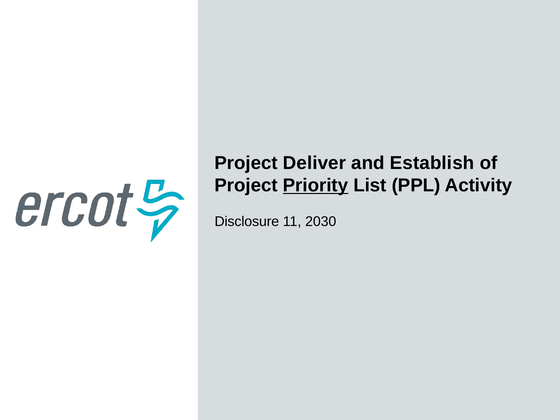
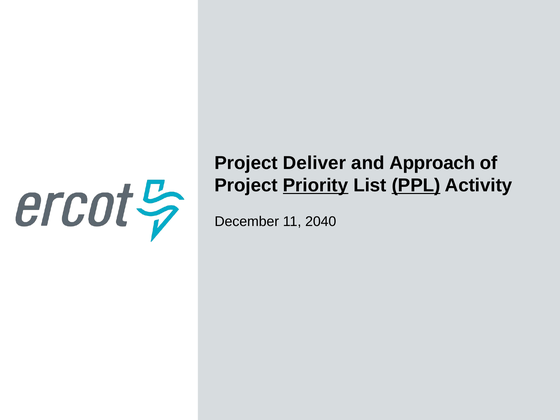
Establish: Establish -> Approach (432, 163)
PPL underline: none -> present (416, 185)
Disclosure: Disclosure -> December (247, 222)
2030: 2030 -> 2040 (321, 222)
